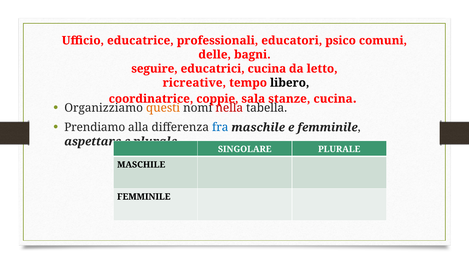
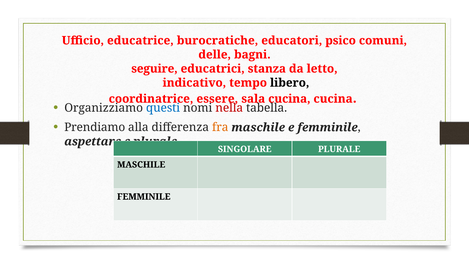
professionali: professionali -> burocratiche (217, 41)
educatrici cucina: cucina -> stanza (267, 69)
ricreative: ricreative -> indicativo (194, 83)
coppie: coppie -> essere (217, 99)
sala stanze: stanze -> cucina (289, 99)
questi colour: orange -> blue (163, 108)
fra colour: blue -> orange (220, 127)
